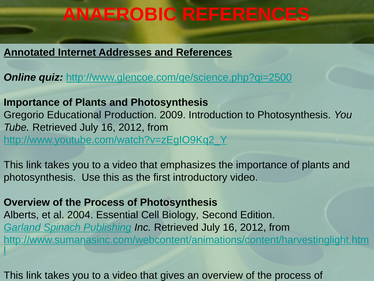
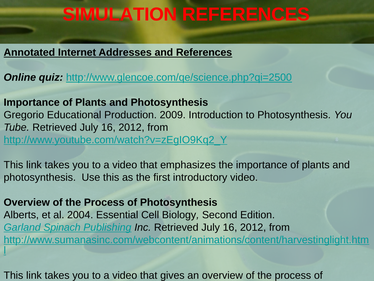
ANAEROBIC: ANAEROBIC -> SIMULATION (120, 14)
